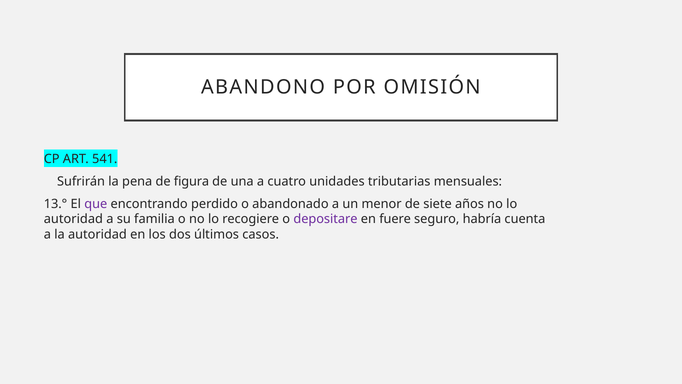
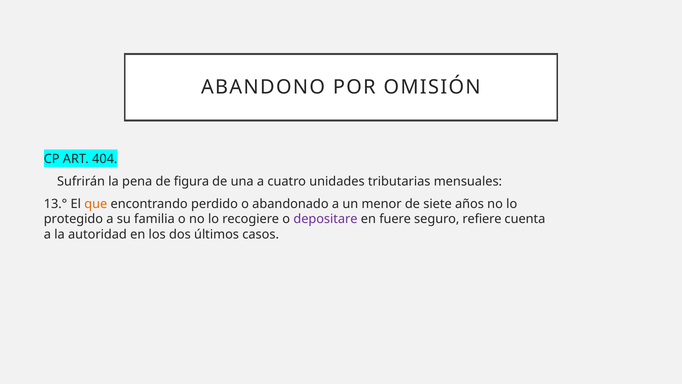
541: 541 -> 404 (105, 159)
que colour: purple -> orange (96, 204)
autoridad: autoridad -> protegido (73, 219)
habría: habría -> refiere (482, 219)
